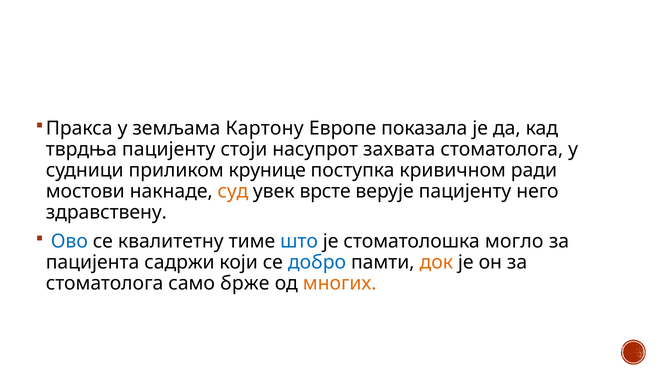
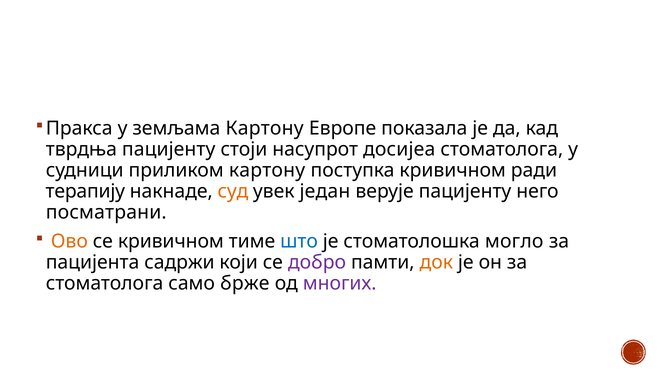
захвата: захвата -> досијеа (399, 149)
приликом крунице: крунице -> картону (267, 170)
мостови: мостови -> терапију (85, 191)
врсте: врсте -> један (325, 191)
здравствену: здравствену -> посматрани (106, 212)
Ово colour: blue -> orange (69, 241)
се квалитетну: квалитетну -> кривичном (171, 241)
добро colour: blue -> purple (317, 262)
многих colour: orange -> purple (340, 283)
